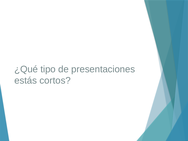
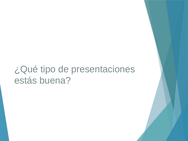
cortos: cortos -> buena (55, 81)
